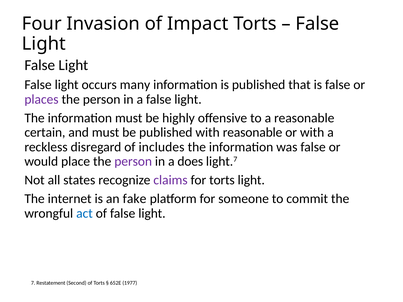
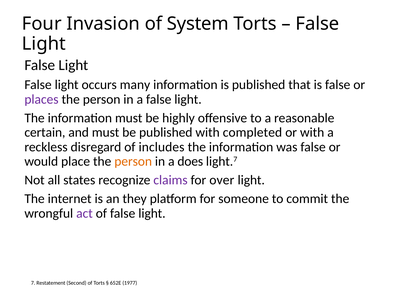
Impact: Impact -> System (198, 24)
with reasonable: reasonable -> completed (252, 133)
person colour: purple -> orange (133, 162)
for torts: torts -> over (222, 180)
fake: fake -> they (135, 199)
act colour: blue -> purple (84, 214)
